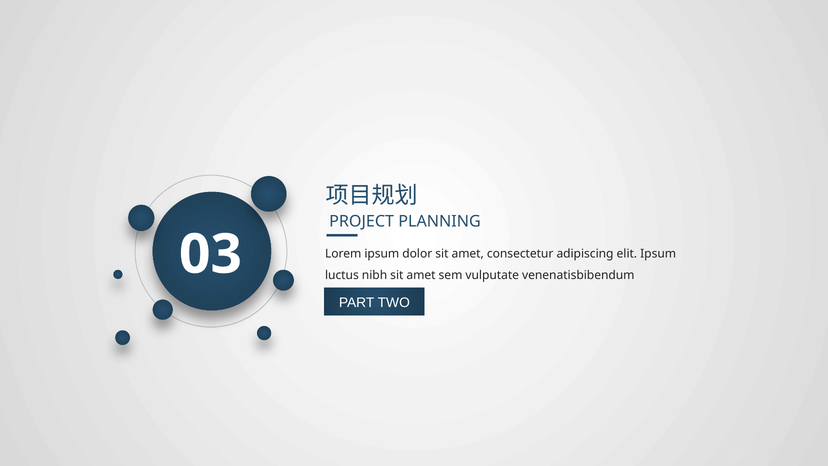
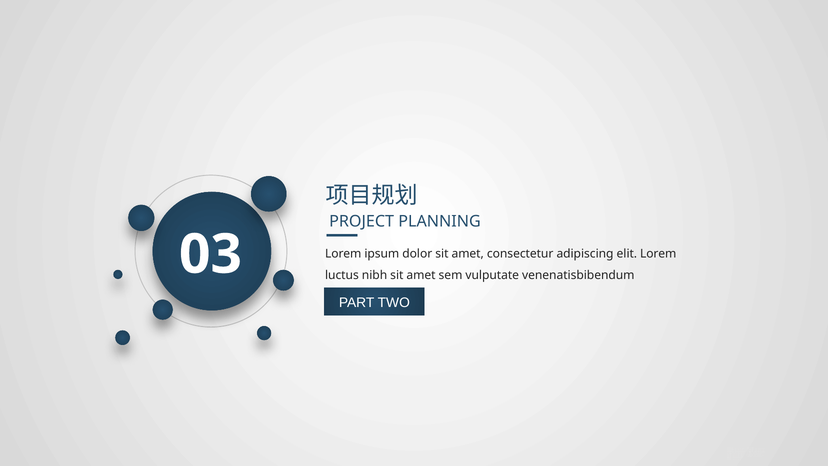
elit Ipsum: Ipsum -> Lorem (658, 254)
